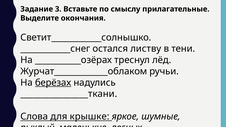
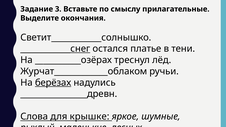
____________снег underline: none -> present (55, 49)
листву: листву -> платье (146, 49)
________________ткани: ________________ткани -> ________________древн (69, 94)
